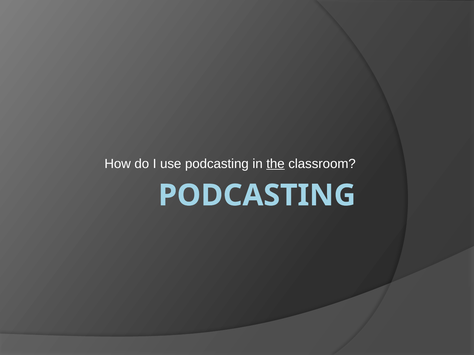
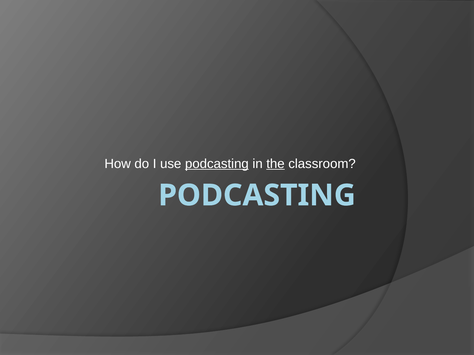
podcasting underline: none -> present (217, 164)
